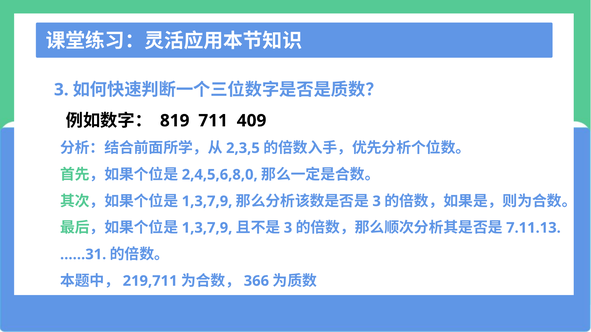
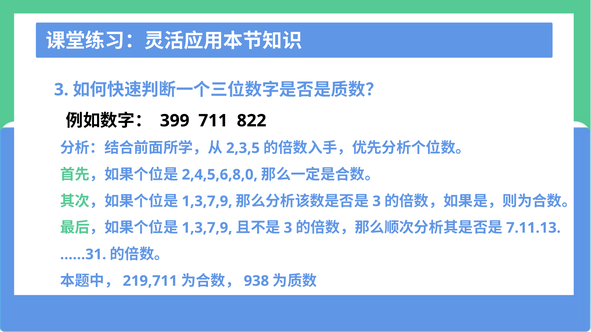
819: 819 -> 399 (175, 121)
409: 409 -> 822 (252, 121)
366: 366 -> 938 (256, 281)
